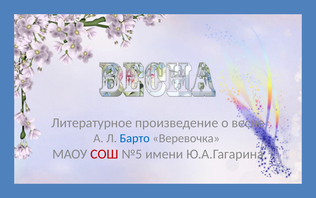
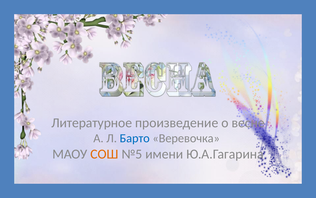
СОШ colour: red -> orange (104, 154)
